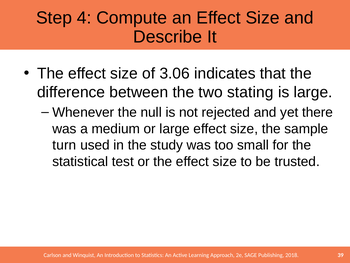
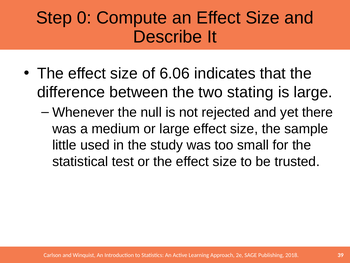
4: 4 -> 0 (84, 18)
3.06: 3.06 -> 6.06 (175, 73)
turn: turn -> little (64, 145)
